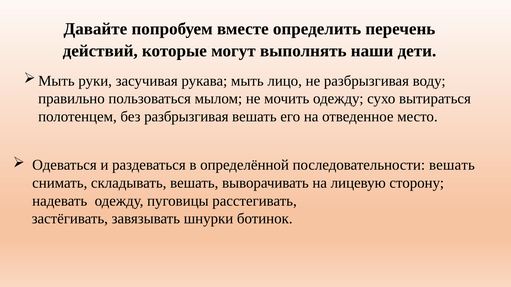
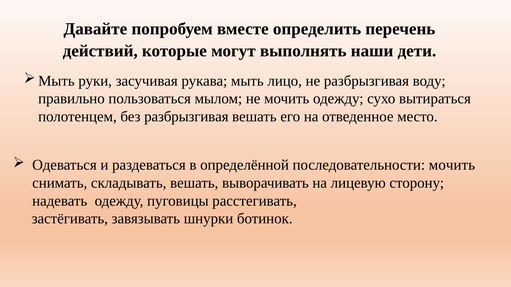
последовательности вешать: вешать -> мочить (452, 165)
